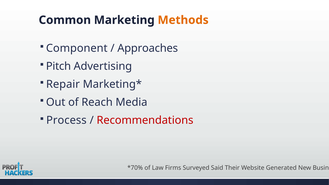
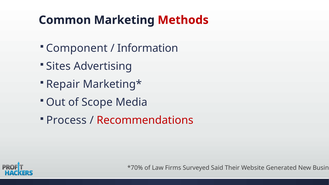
Methods colour: orange -> red (183, 20)
Approaches: Approaches -> Information (148, 48)
Pitch: Pitch -> Sites (58, 66)
Reach: Reach -> Scope (97, 102)
